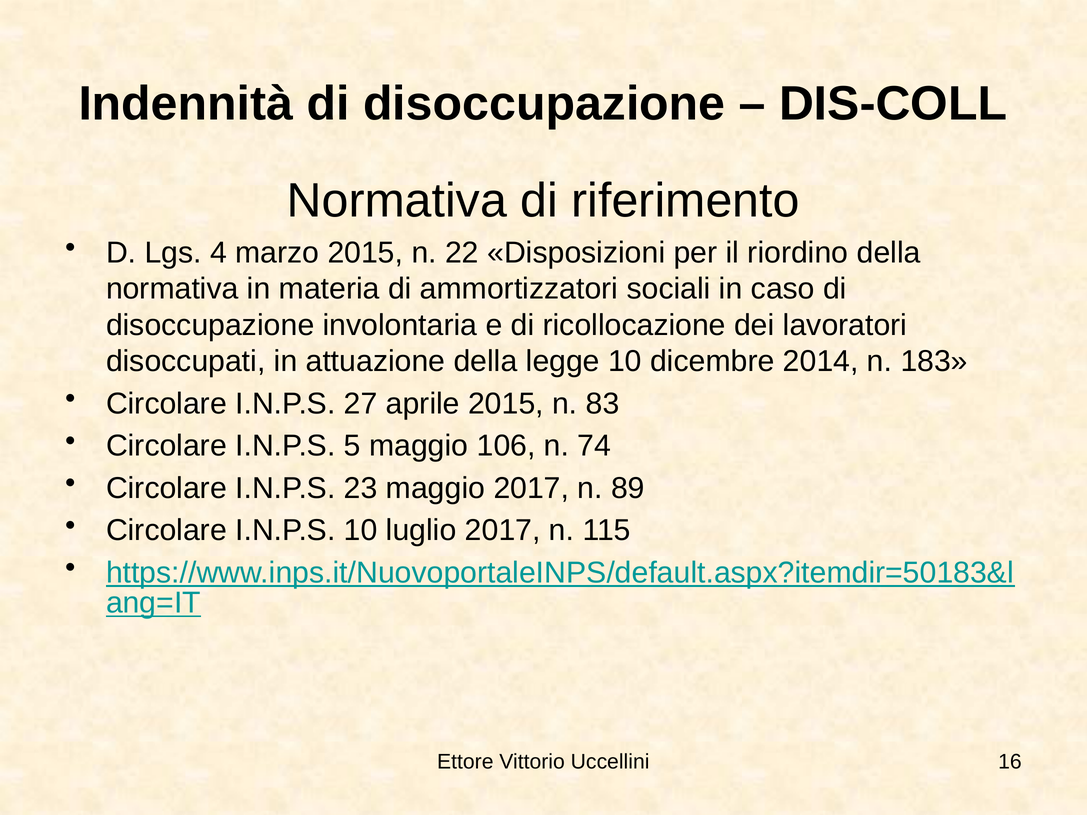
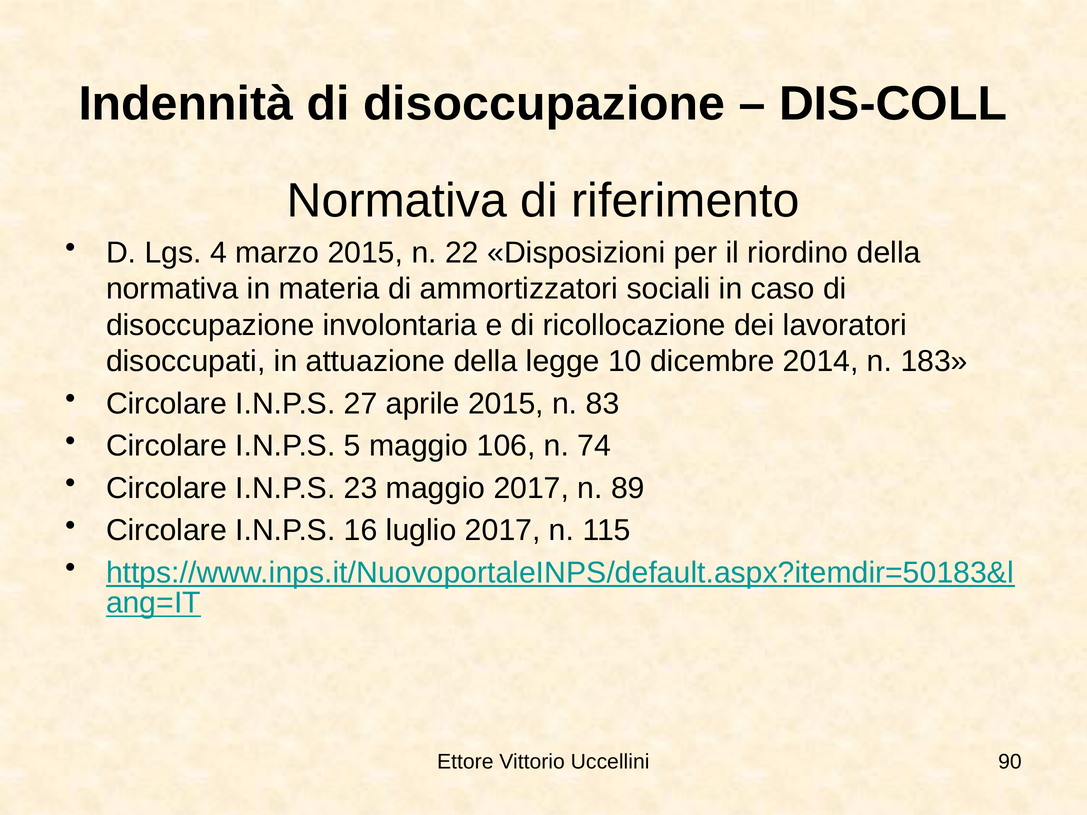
I.N.P.S 10: 10 -> 16 (361, 531)
16: 16 -> 90 (1010, 762)
